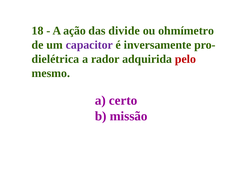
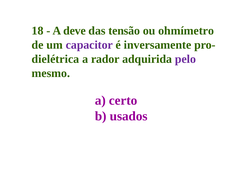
ação: ação -> deve (75, 31)
divide: divide -> tensão (124, 31)
pelo colour: red -> purple (185, 59)
missão: missão -> usados (129, 116)
